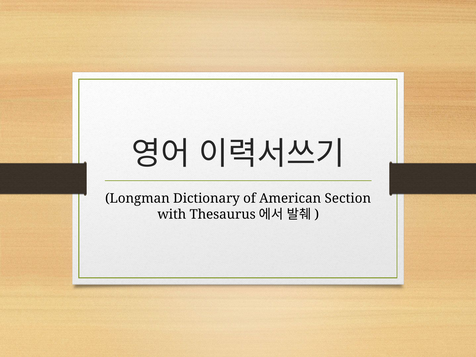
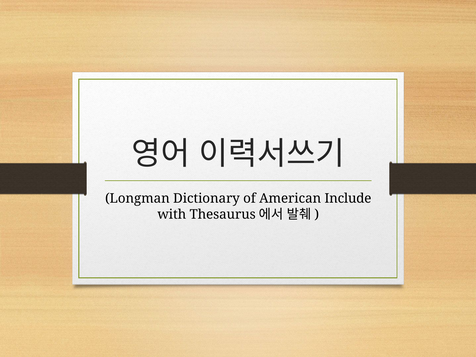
Section: Section -> Include (348, 199)
